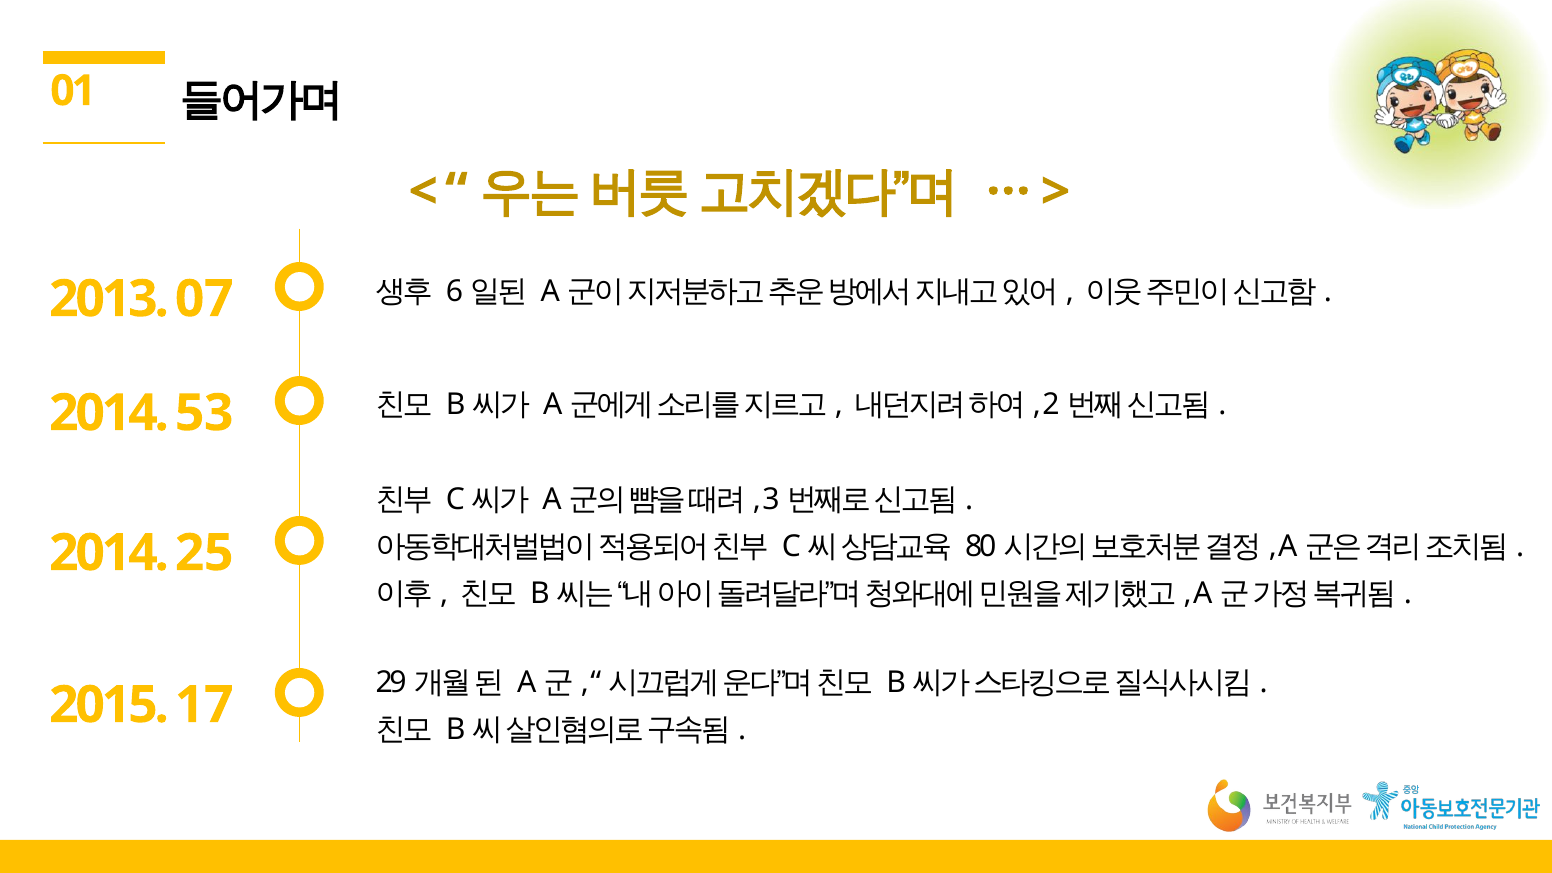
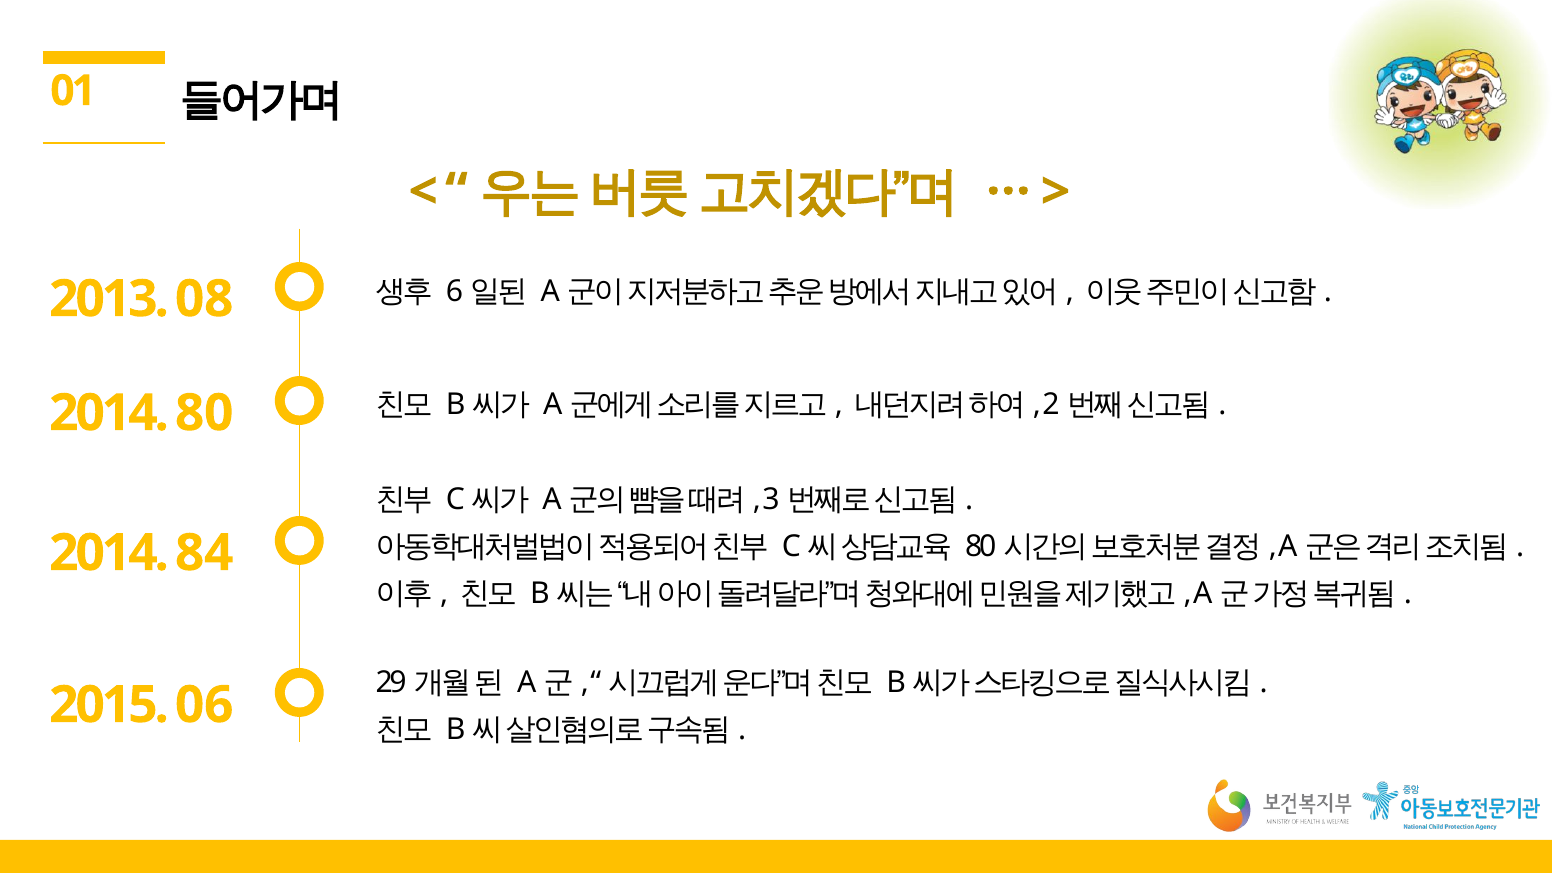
07: 07 -> 08 (204, 299)
53: 53 -> 80 (204, 413)
25: 25 -> 84 (204, 553)
17: 17 -> 06 (204, 705)
